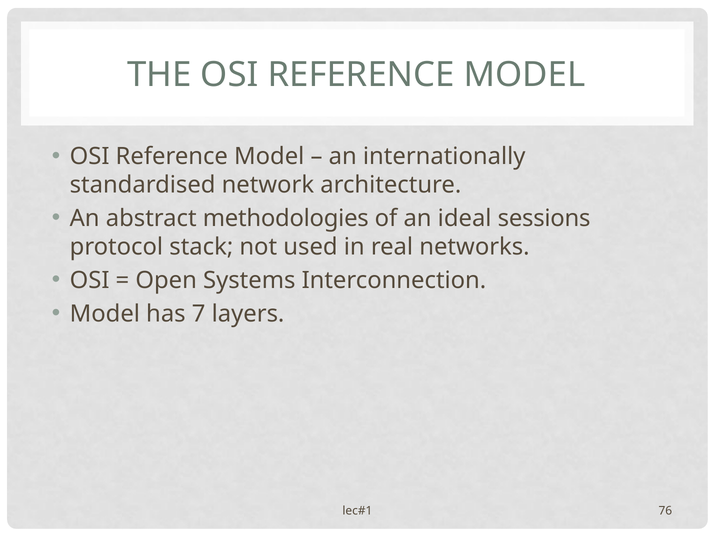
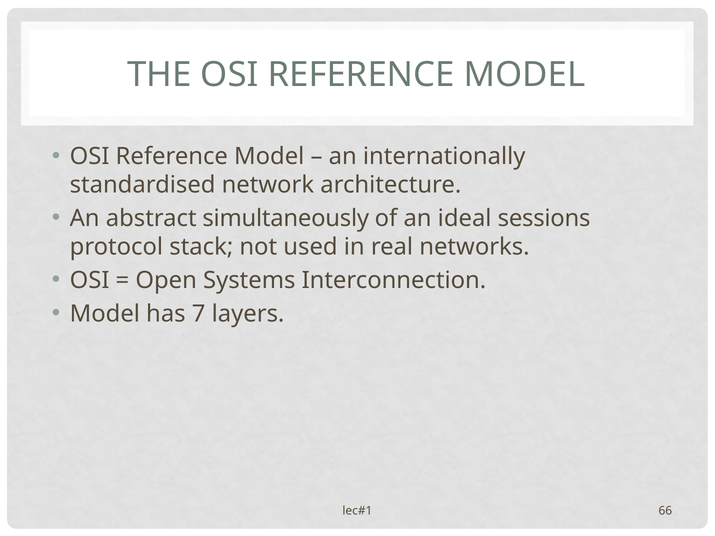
methodologies: methodologies -> simultaneously (286, 219)
76: 76 -> 66 (665, 511)
